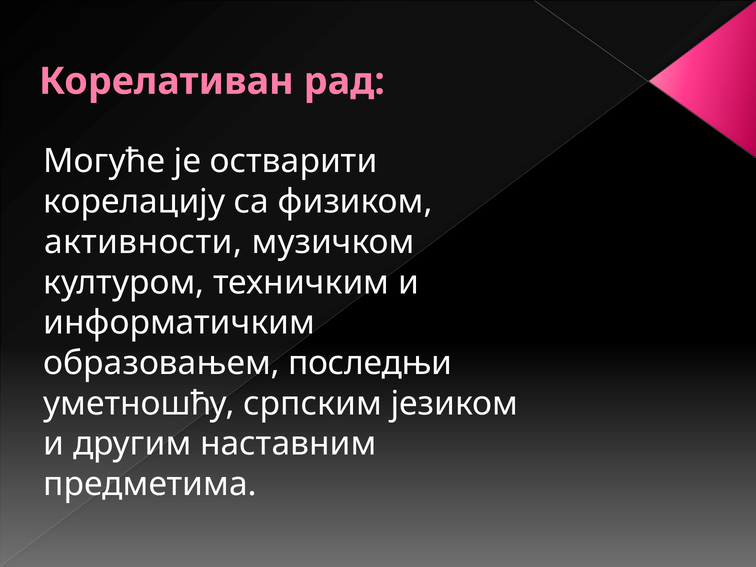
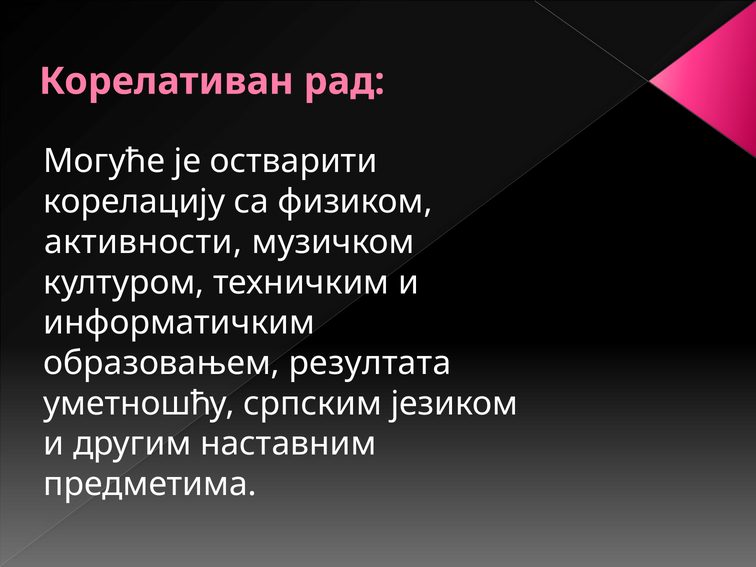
последњи: последњи -> резултата (370, 363)
